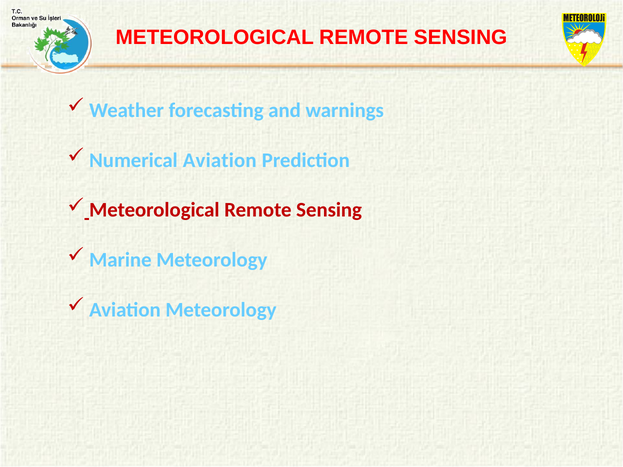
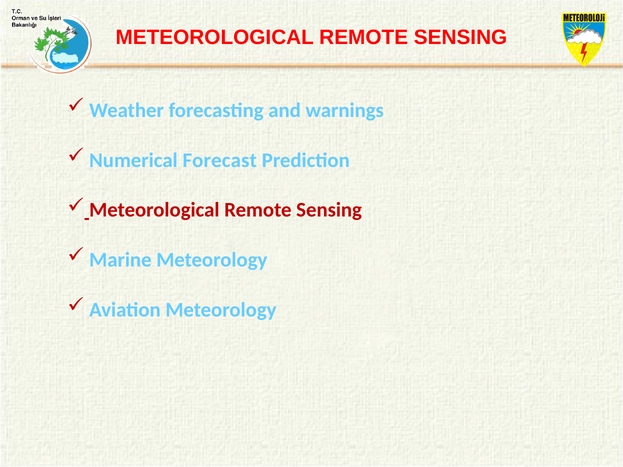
Numerical Aviation: Aviation -> Forecast (220, 160)
